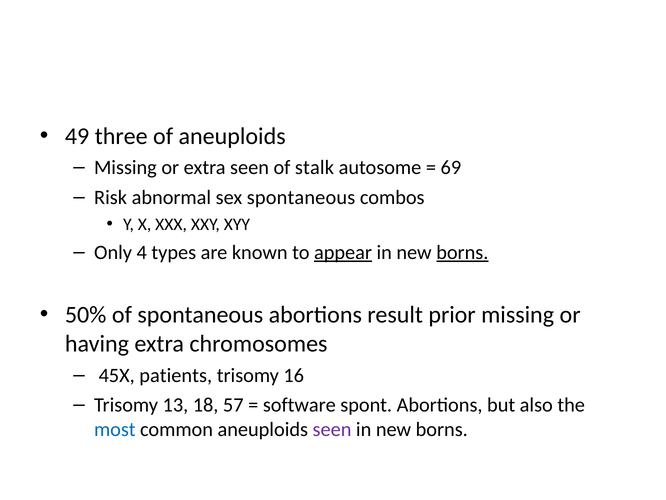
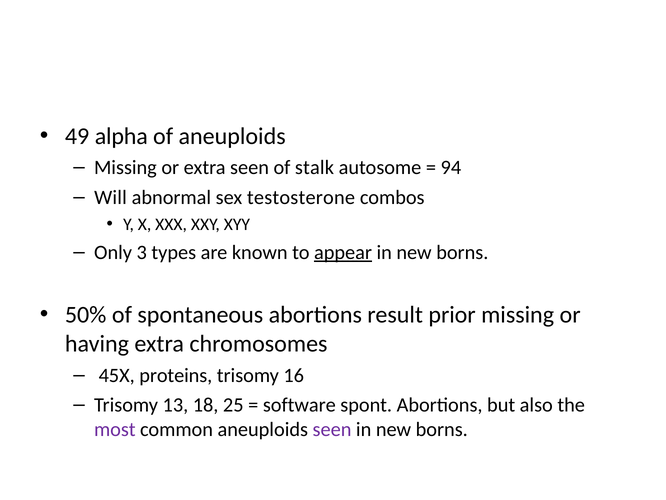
three: three -> alpha (121, 136)
69: 69 -> 94 (451, 168)
Risk: Risk -> Will (110, 197)
sex spontaneous: spontaneous -> testosterone (301, 197)
4: 4 -> 3 (142, 252)
borns underline: present -> none (462, 252)
patients: patients -> proteins (176, 375)
57: 57 -> 25 (233, 405)
most colour: blue -> purple (115, 429)
